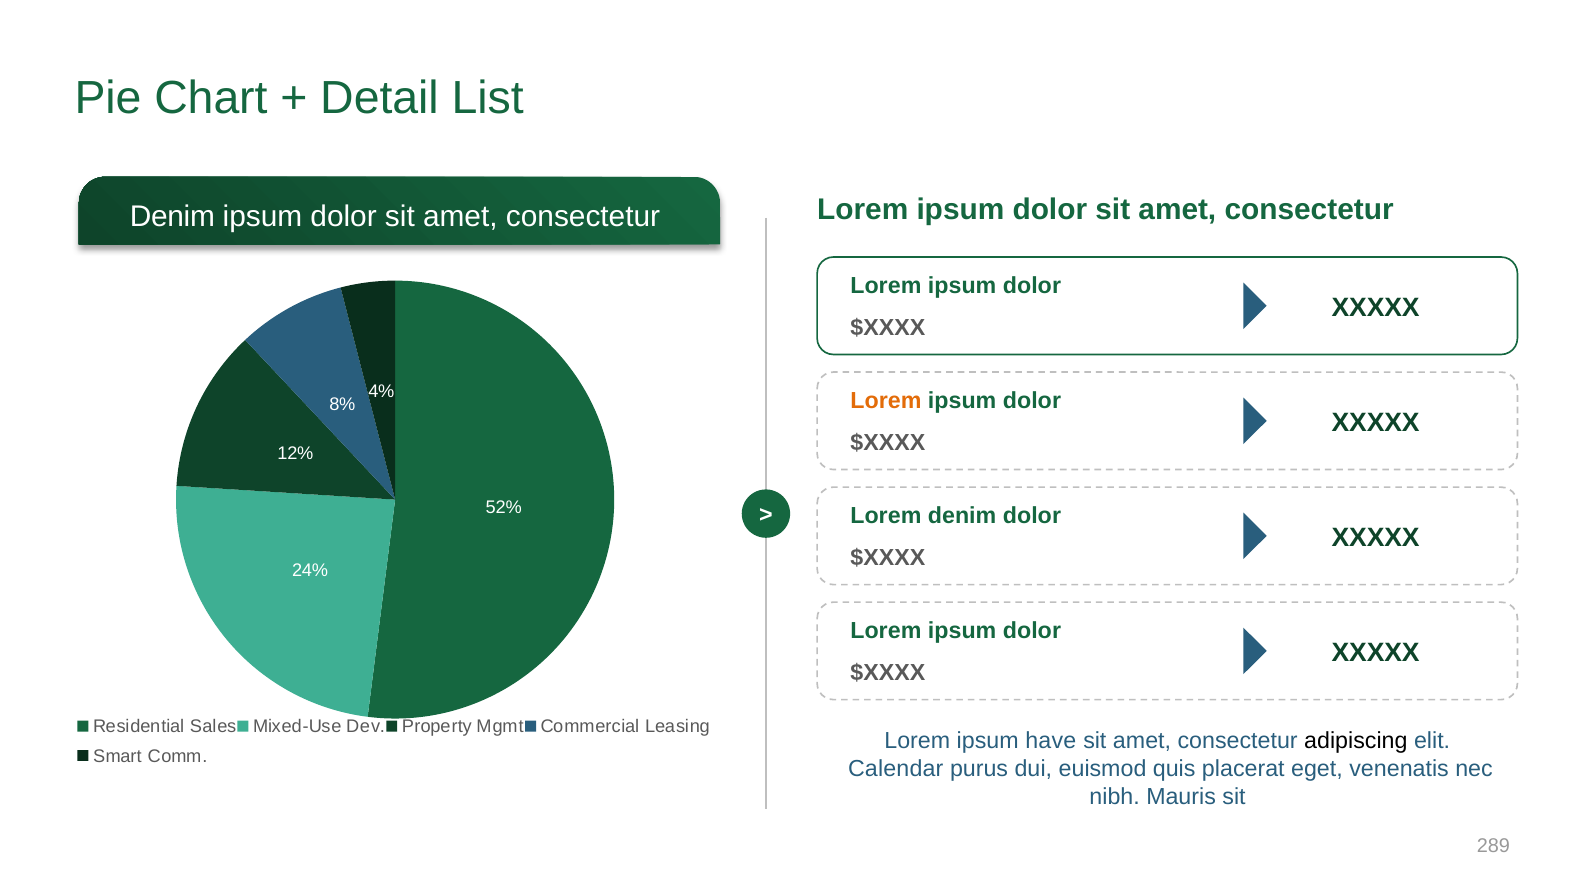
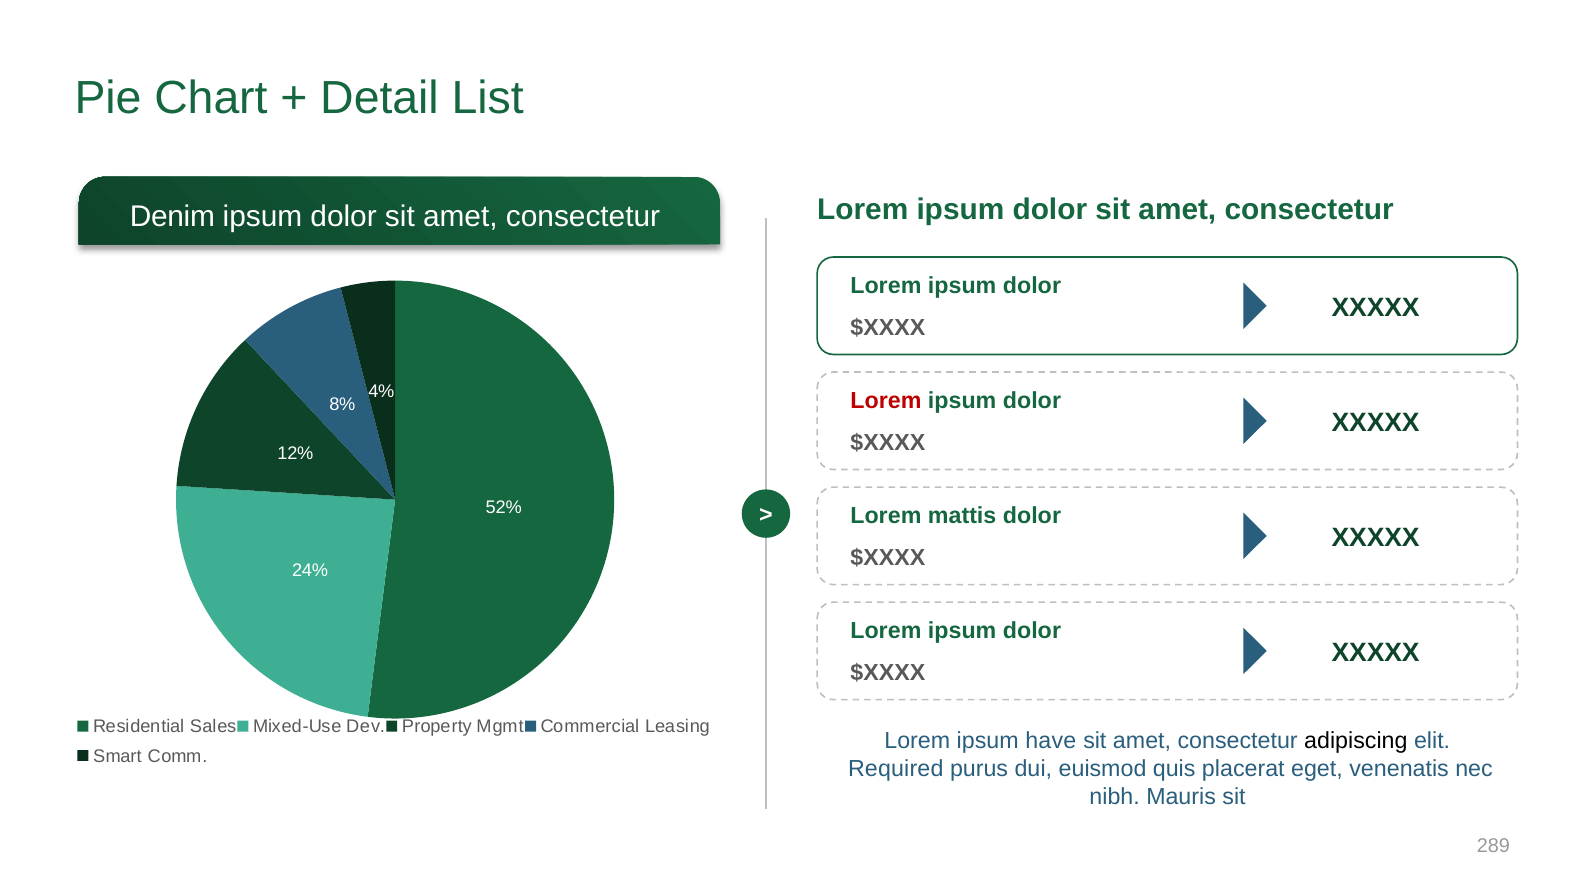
Lorem colour: orange -> red (886, 401)
Lorem denim: denim -> mattis (962, 516)
Calendar: Calendar -> Required (896, 769)
